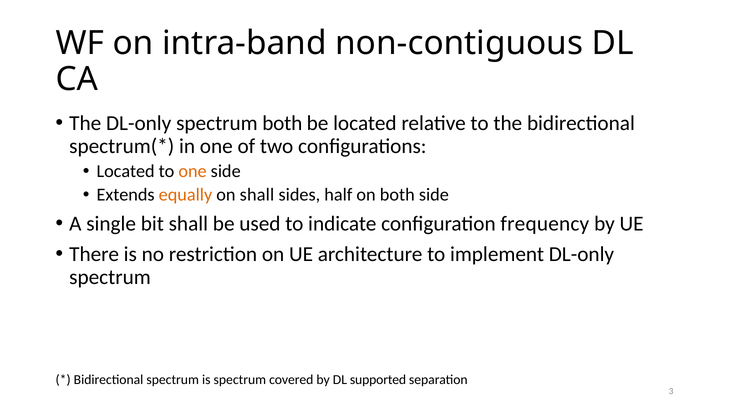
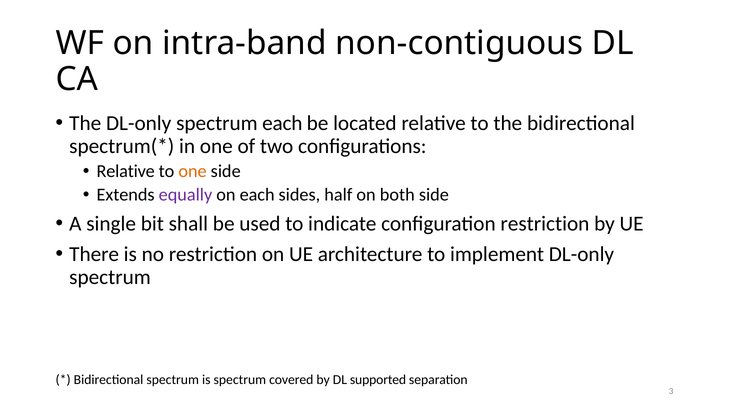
spectrum both: both -> each (282, 123)
Located: Located -> Relative (126, 171)
equally colour: orange -> purple (185, 195)
on shall: shall -> each (257, 195)
configuration frequency: frequency -> restriction (545, 224)
